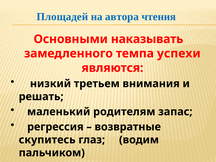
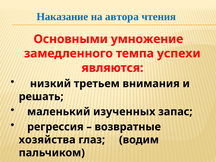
Площадей: Площадей -> Наказание (62, 17)
наказывать: наказывать -> умножение (147, 39)
родителям: родителям -> изученных (124, 112)
скупитесь: скупитесь -> хозяйства (47, 140)
